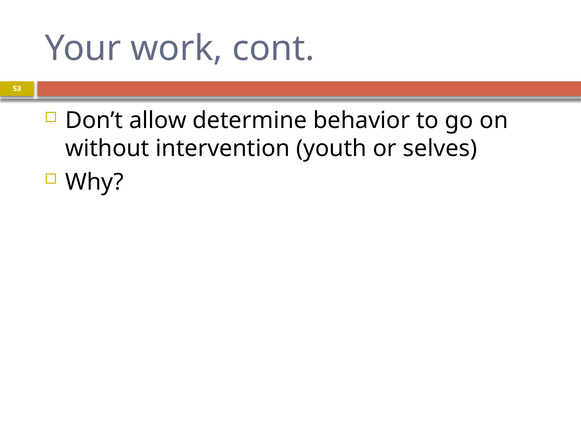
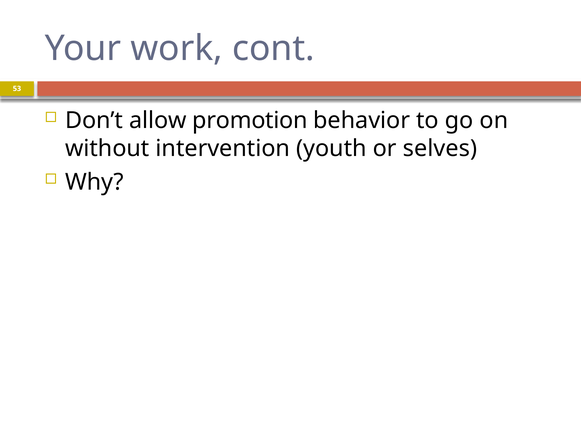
determine: determine -> promotion (250, 120)
